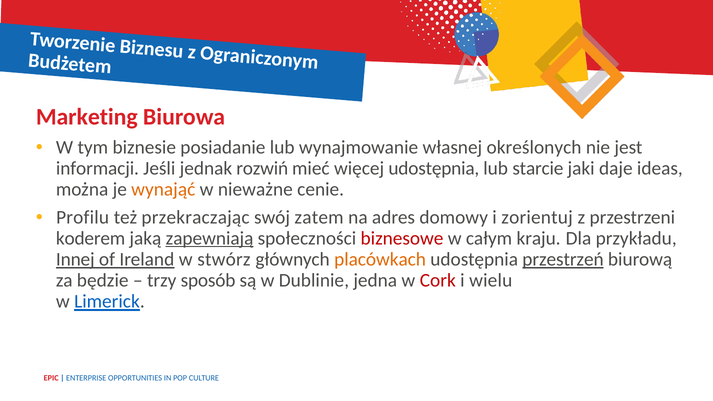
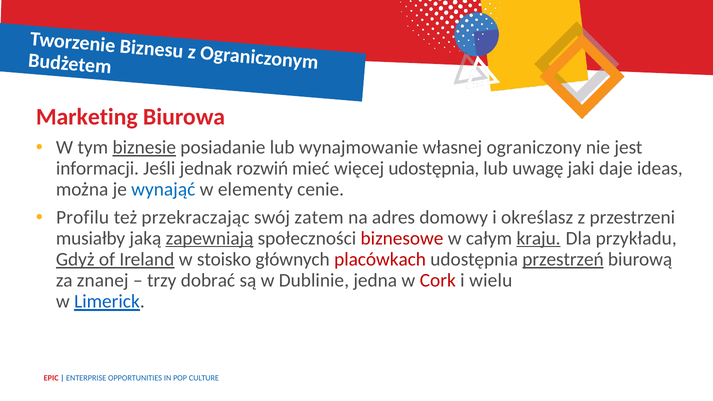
biznesie underline: none -> present (144, 148)
określonych: określonych -> ograniczony (534, 148)
starcie: starcie -> uwagę (538, 168)
wynająć colour: orange -> blue (163, 189)
nieważne: nieważne -> elementy (255, 189)
zorientuj: zorientuj -> określasz (537, 217)
koderem: koderem -> musiałby (91, 238)
kraju underline: none -> present (539, 238)
Innej: Innej -> Gdyż (75, 259)
stwórz: stwórz -> stoisko (224, 259)
placówkach colour: orange -> red (380, 259)
będzie: będzie -> znanej (103, 280)
sposób: sposób -> dobrać (208, 280)
